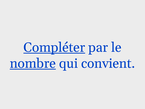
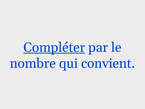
nombre underline: present -> none (33, 63)
